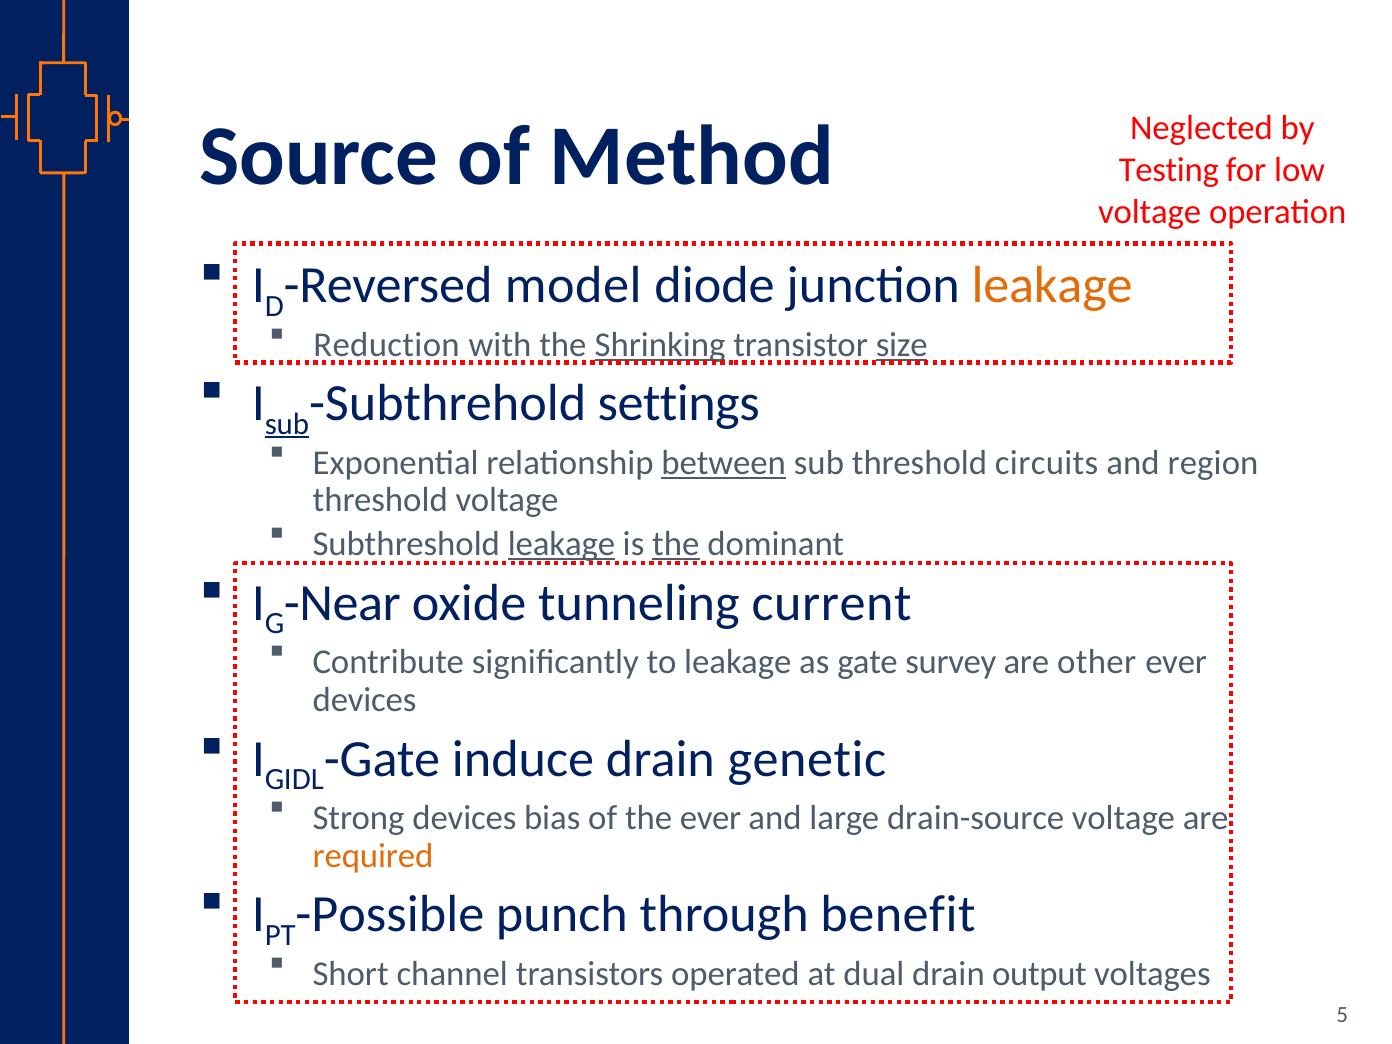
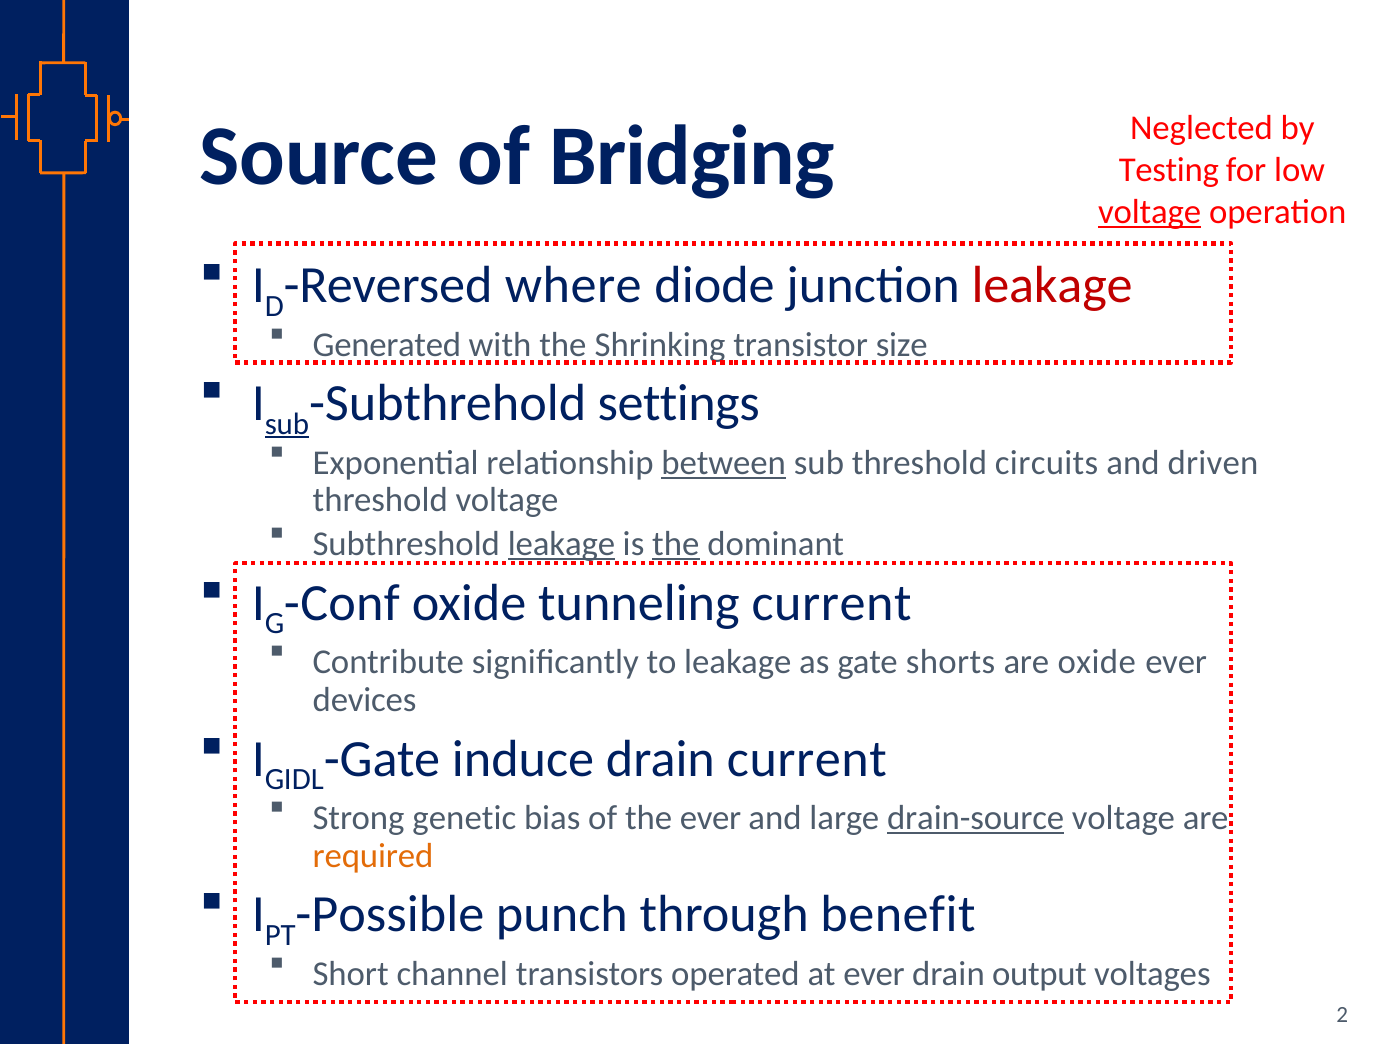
Method: Method -> Bridging (692, 157)
voltage underline: none -> present (1150, 212)
model: model -> where (573, 286)
leakage colour: orange -> red (1052, 286)
Reduction: Reduction -> Generated (387, 345)
Shrinking underline: present -> none (660, 345)
size underline: present -> none (902, 345)
region: region -> driven (1213, 463)
Near: Near -> Conf (342, 603)
survey: survey -> shorts (950, 662)
are other: other -> oxide (1097, 662)
drain genetic: genetic -> current (807, 759)
Strong devices: devices -> genetic (464, 818)
drain-source underline: none -> present (976, 818)
at dual: dual -> ever (874, 974)
5: 5 -> 2 (1342, 1015)
